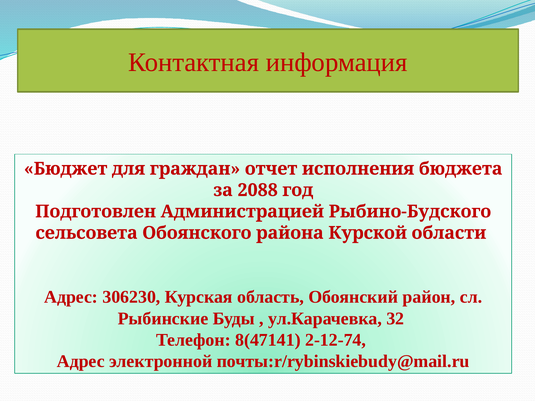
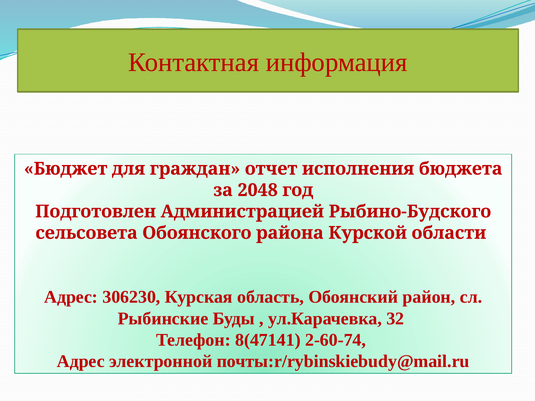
2088: 2088 -> 2048 (258, 190)
2-12-74: 2-12-74 -> 2-60-74 (336, 340)
